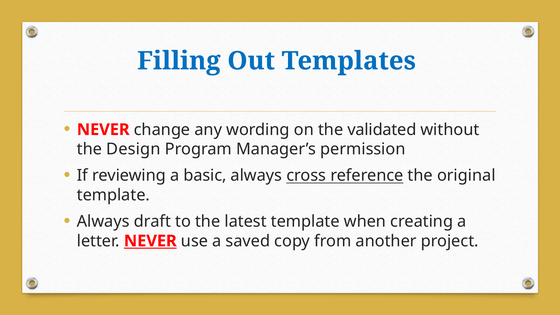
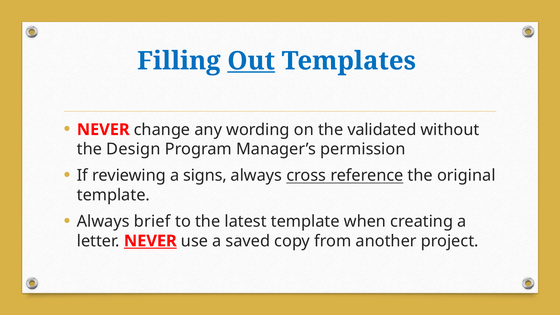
Out underline: none -> present (251, 61)
basic: basic -> signs (205, 176)
draft: draft -> brief (152, 221)
